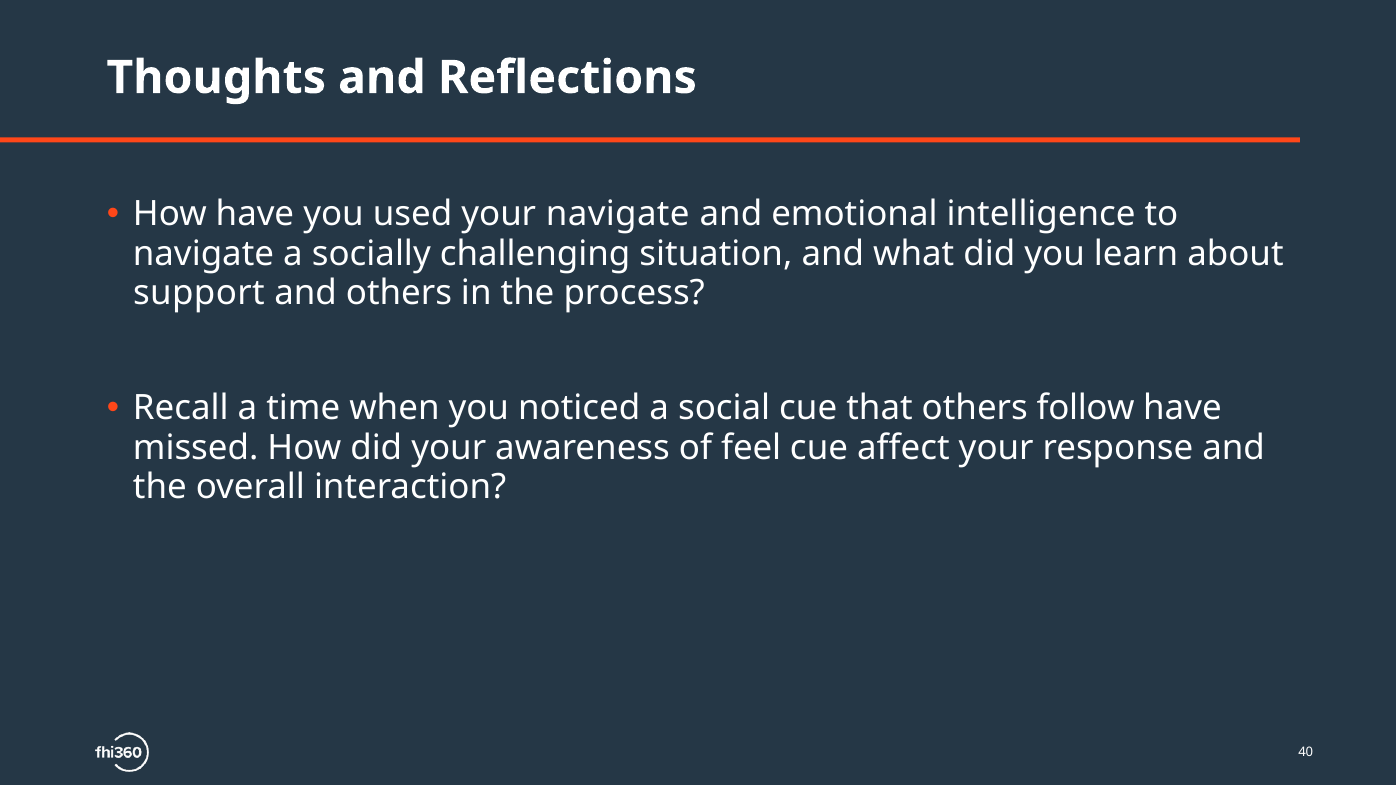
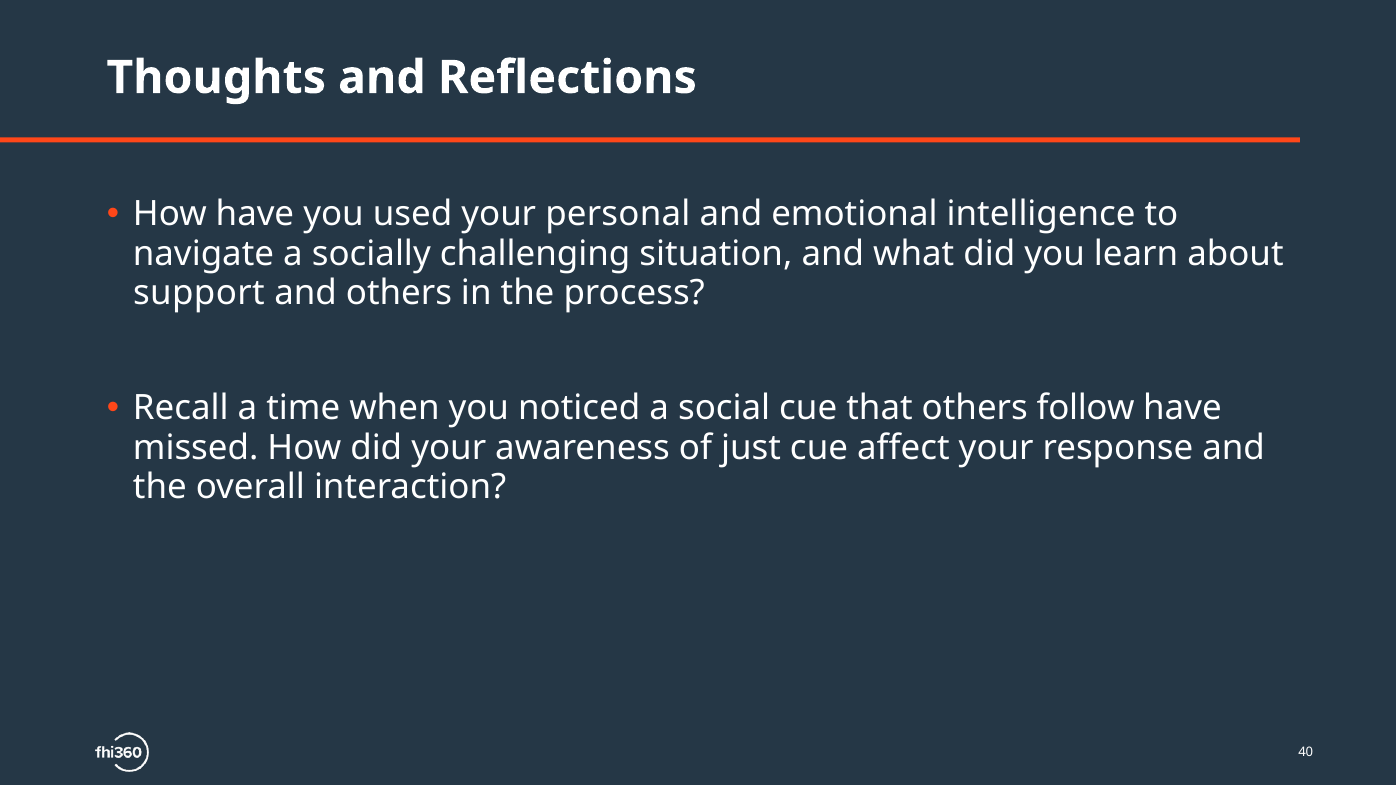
your navigate: navigate -> personal (618, 214)
feel: feel -> just (751, 448)
